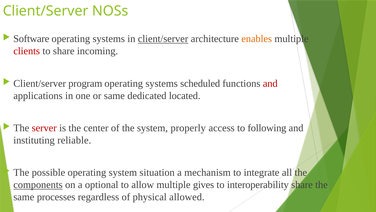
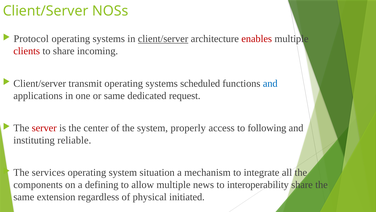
Software: Software -> Protocol (31, 39)
enables colour: orange -> red (257, 39)
program: program -> transmit (85, 83)
and colour: red -> blue (270, 83)
located: located -> request (185, 95)
possible: possible -> services (48, 172)
components underline: present -> none (38, 184)
optional: optional -> defining (102, 184)
gives: gives -> news (204, 184)
processes: processes -> extension (56, 197)
allowed: allowed -> initiated (187, 197)
